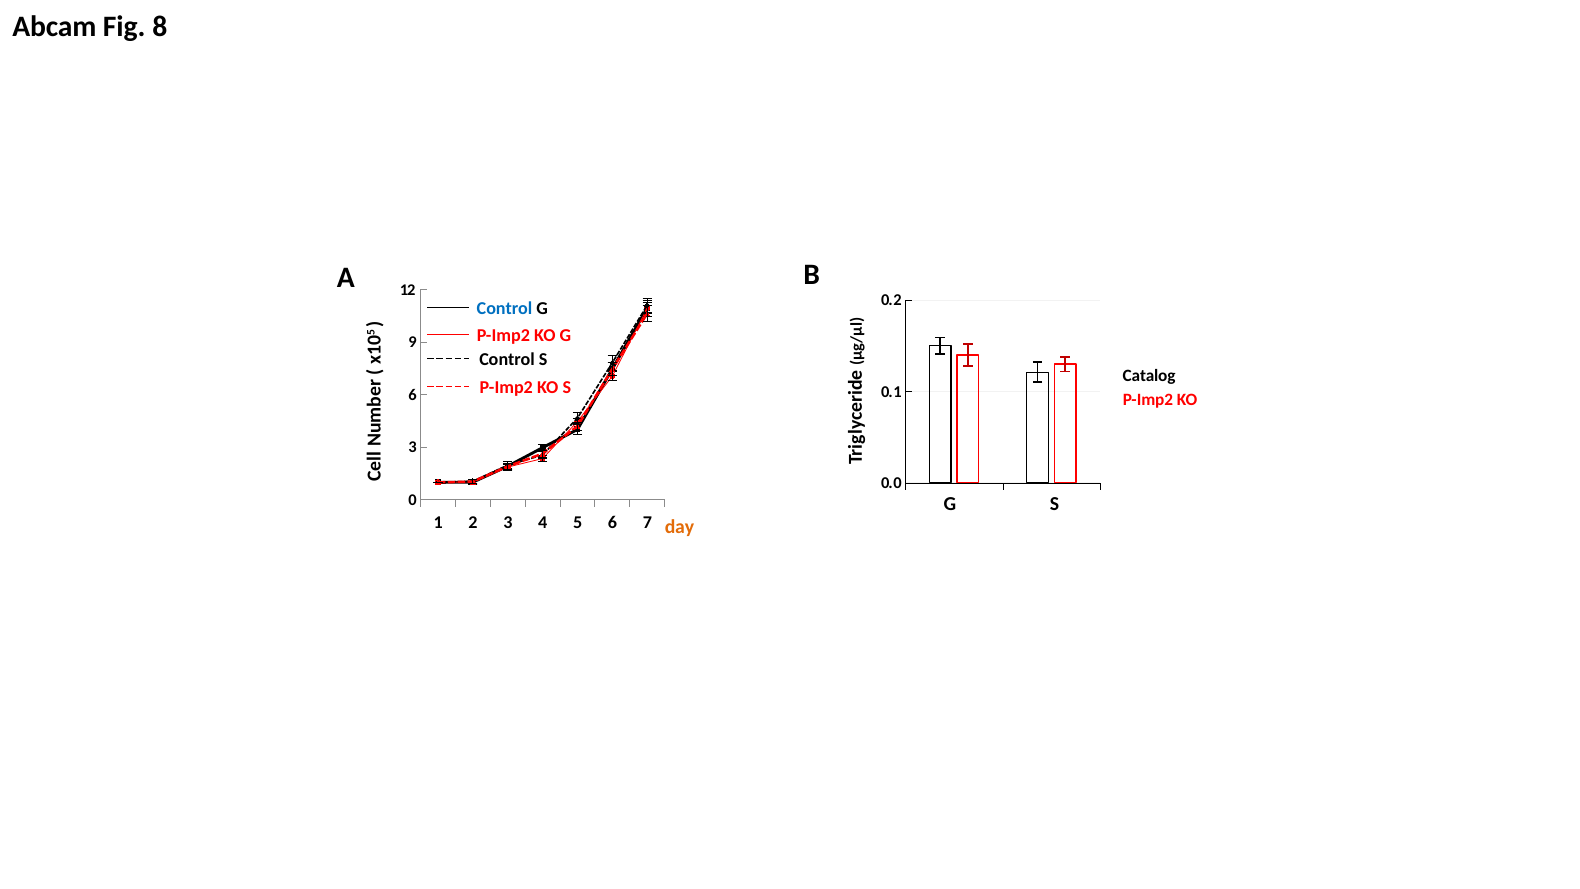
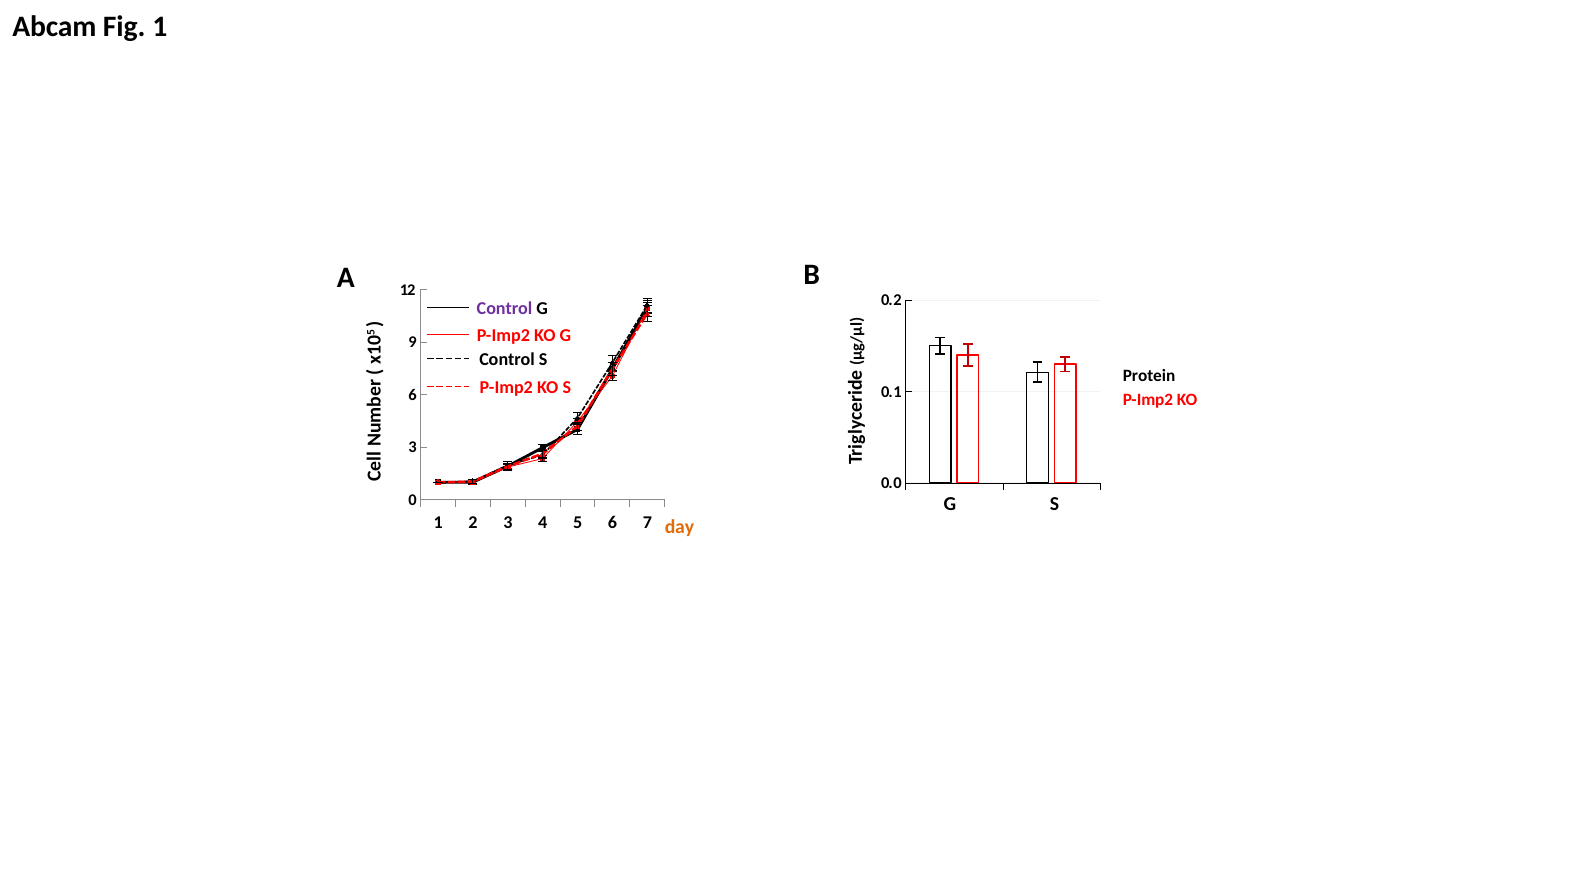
Fig 8: 8 -> 1 (160, 27)
Control colour: blue -> purple (505, 308)
Catalog: Catalog -> Protein (1149, 376)
